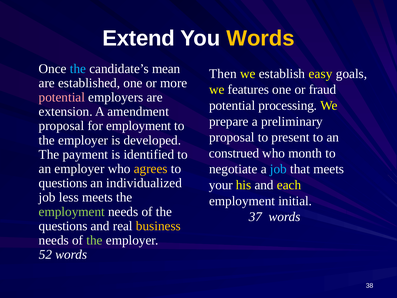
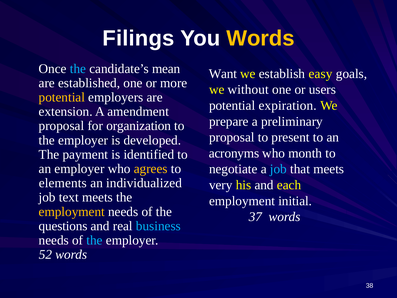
Extend: Extend -> Filings (138, 38)
Then: Then -> Want (223, 74)
features: features -> without (248, 90)
fraud: fraud -> users (322, 90)
potential colour: pink -> yellow (62, 97)
processing: processing -> expiration (288, 105)
for employment: employment -> organization (139, 126)
construed: construed -> acronyms (234, 153)
questions: questions -> elements (63, 183)
your: your -> very (221, 185)
less: less -> text (69, 197)
employment colour: light green -> yellow (72, 211)
business colour: yellow -> light blue (158, 226)
the colour: light green -> light blue (95, 240)
